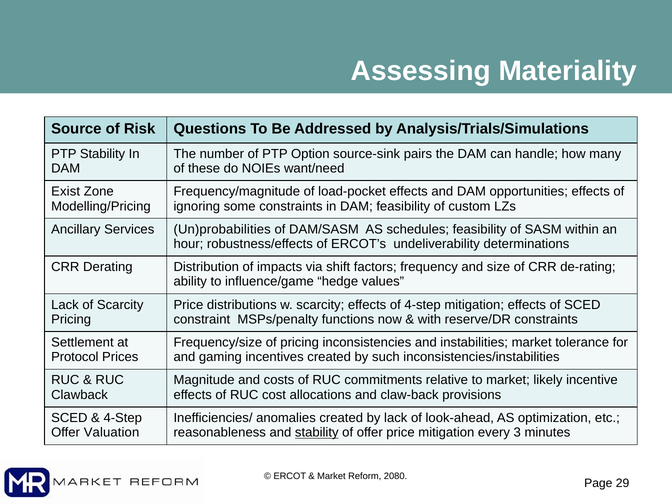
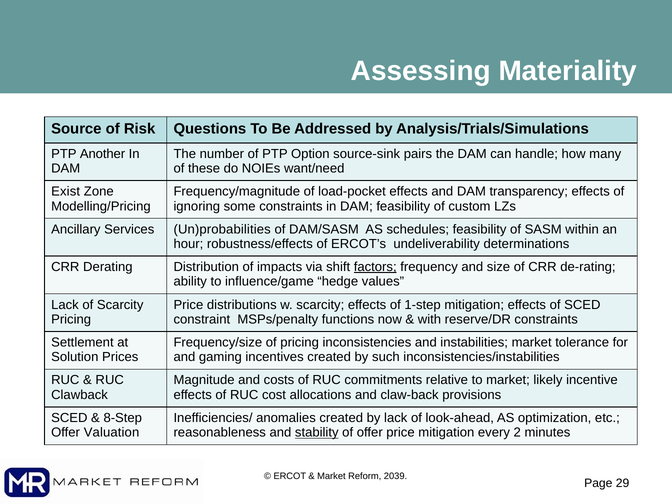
PTP Stability: Stability -> Another (103, 154)
opportunities: opportunities -> transparency (529, 192)
factors underline: none -> present (375, 267)
of 4-step: 4-step -> 1-step (423, 305)
Protocol: Protocol -> Solution (75, 357)
4-Step: 4-Step -> 8-Step (123, 418)
3: 3 -> 2 (517, 433)
2080: 2080 -> 2039 (396, 476)
